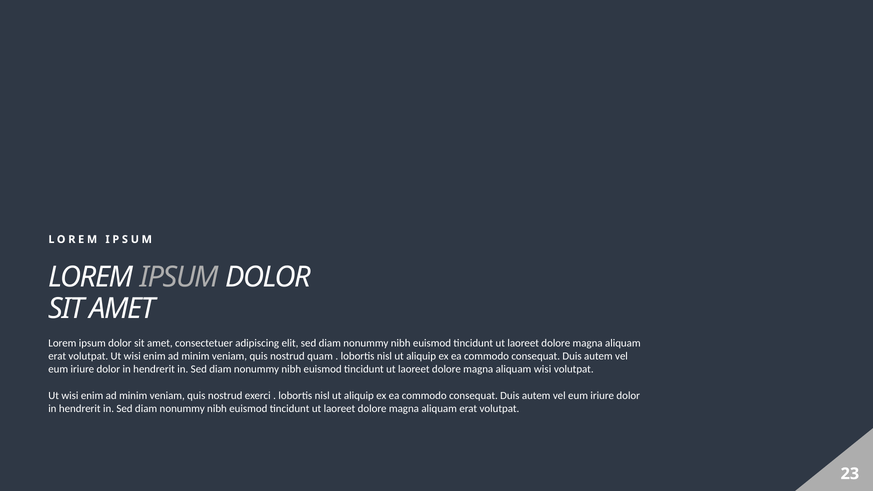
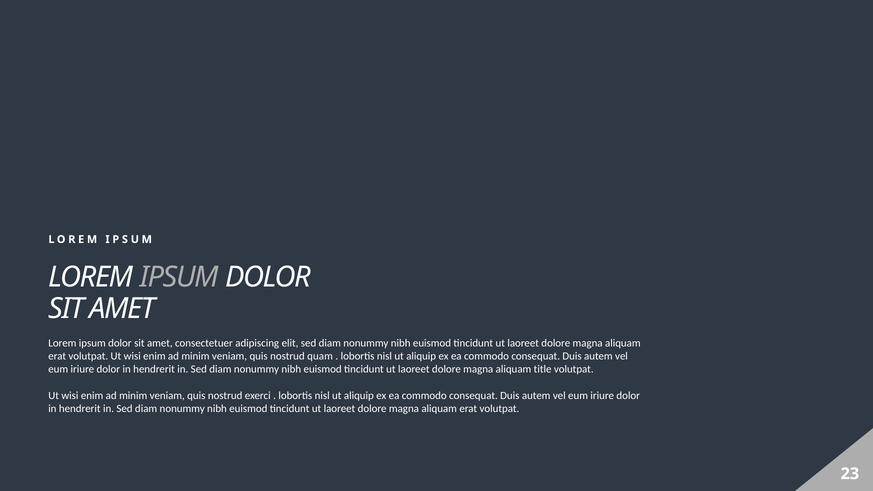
aliquam wisi: wisi -> title (543, 369)
